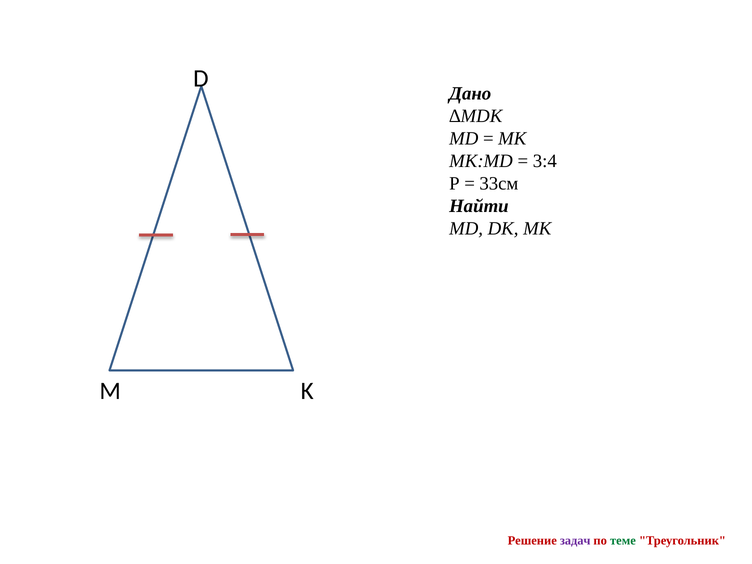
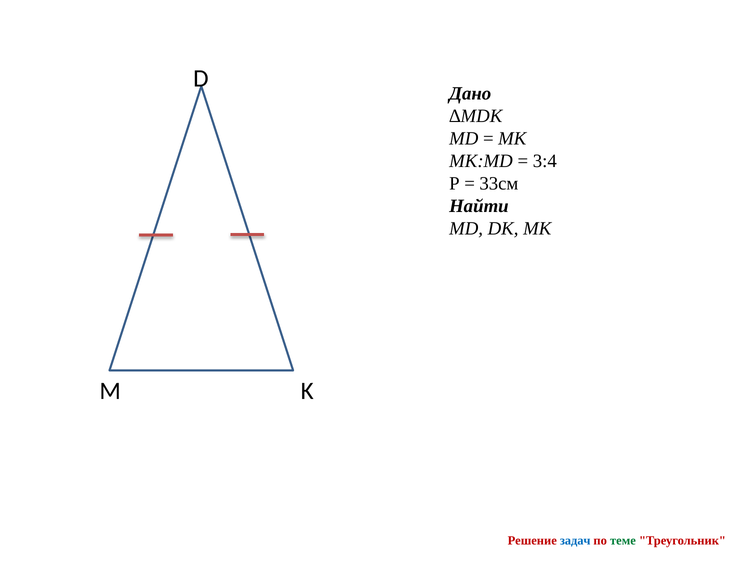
задач colour: purple -> blue (575, 541)
